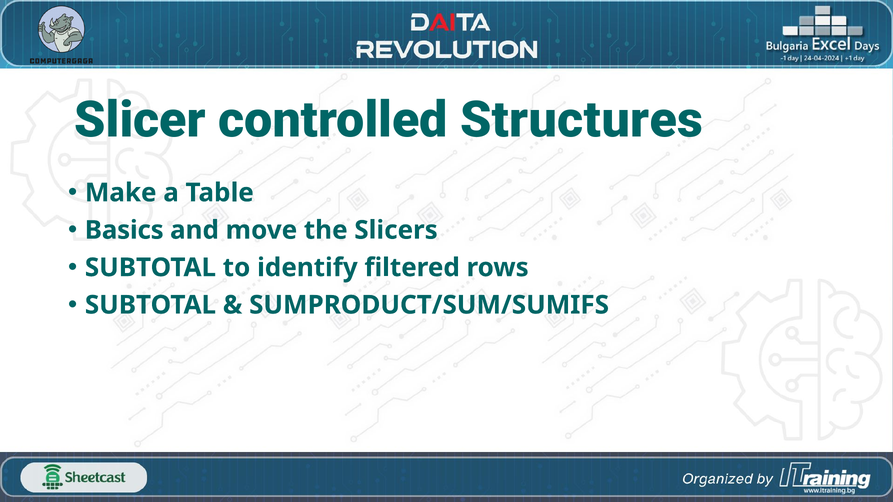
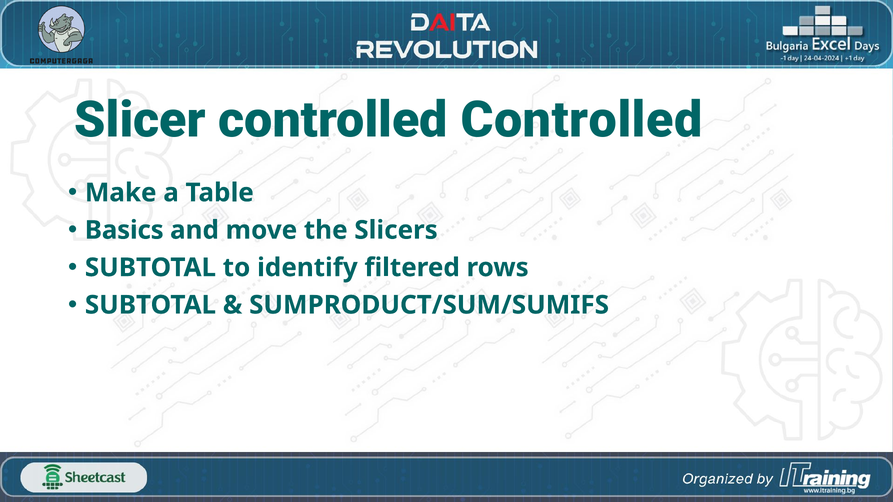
controlled Structures: Structures -> Controlled (581, 120)
